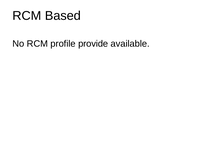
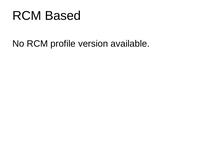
provide: provide -> version (93, 44)
